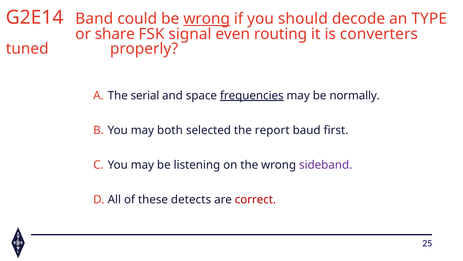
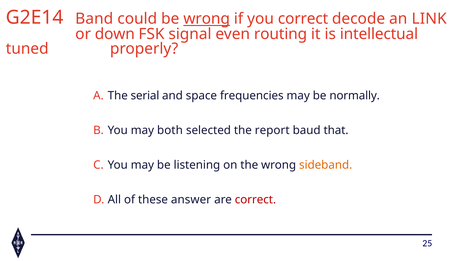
you should: should -> correct (303, 19)
TYPE: TYPE -> LINK (429, 19)
share: share -> down (115, 34)
converters: converters -> intellectual (379, 34)
frequencies underline: present -> none (252, 95)
first: first -> that (336, 130)
sideband colour: purple -> orange (326, 165)
detects: detects -> answer (191, 199)
